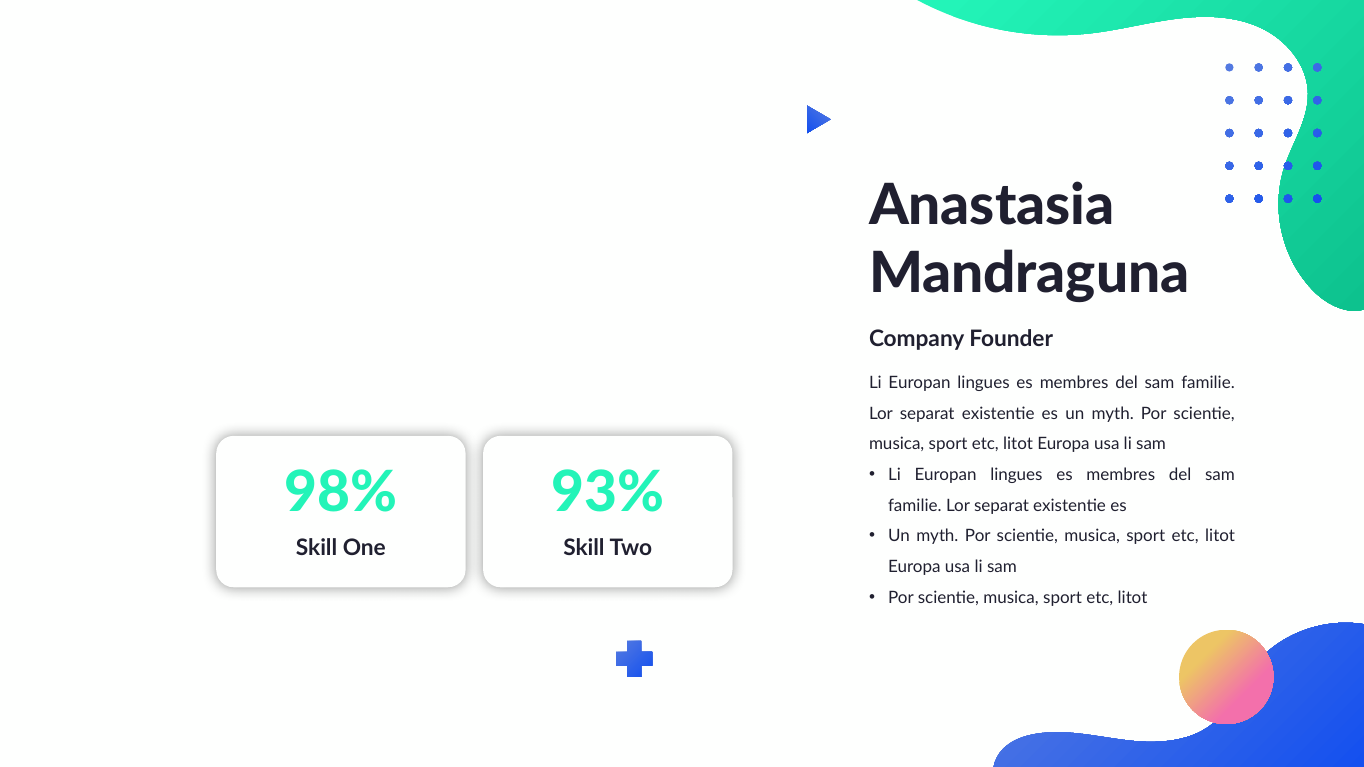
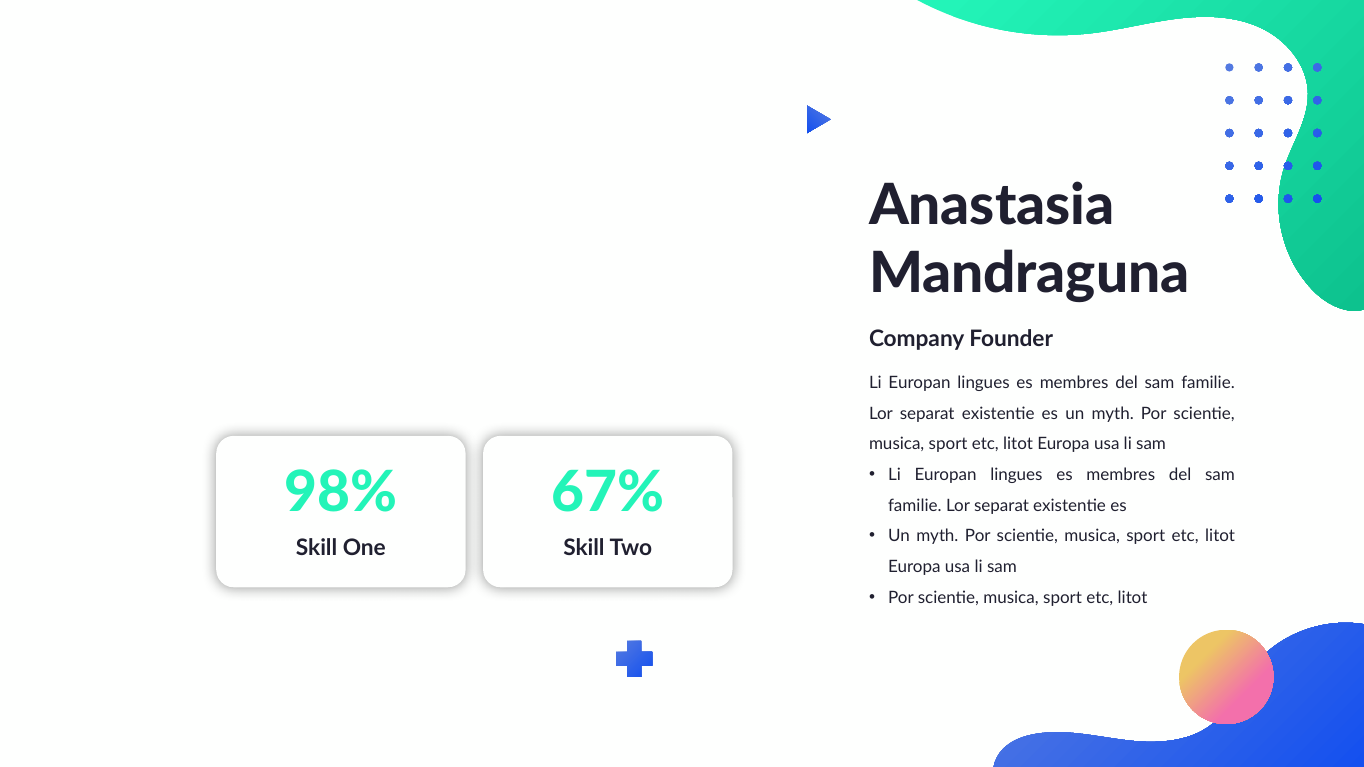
93%: 93% -> 67% (608, 493)
